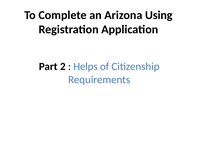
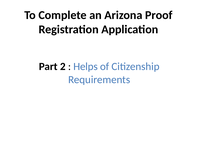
Using: Using -> Proof (159, 15)
